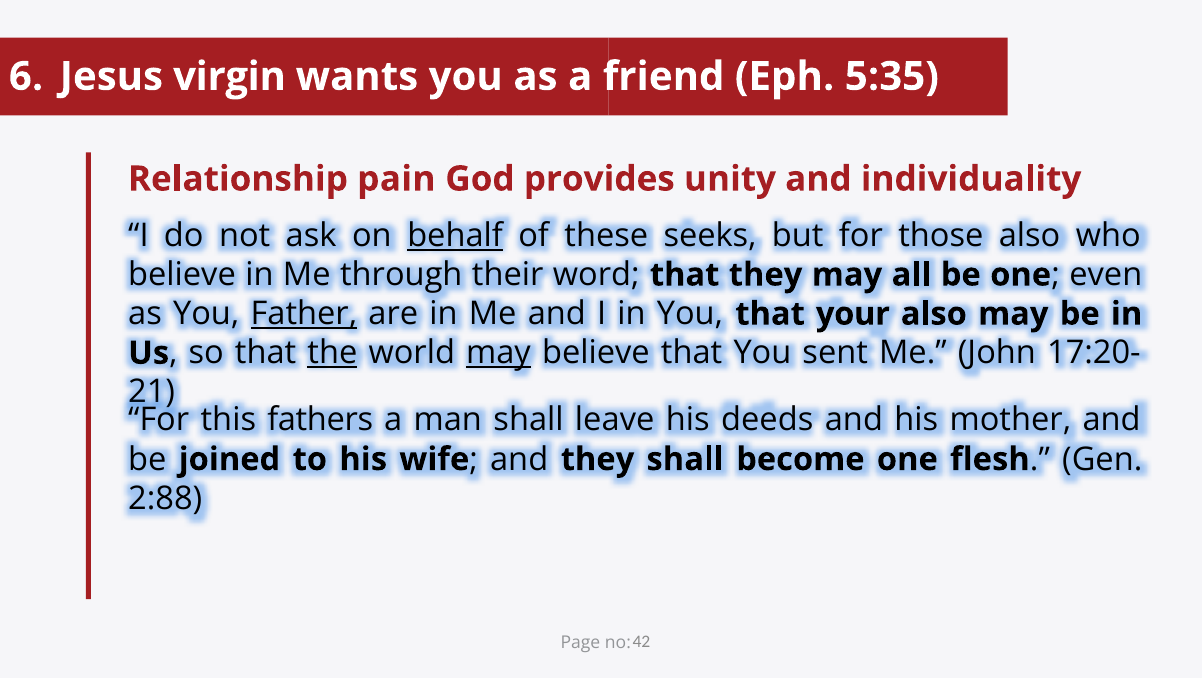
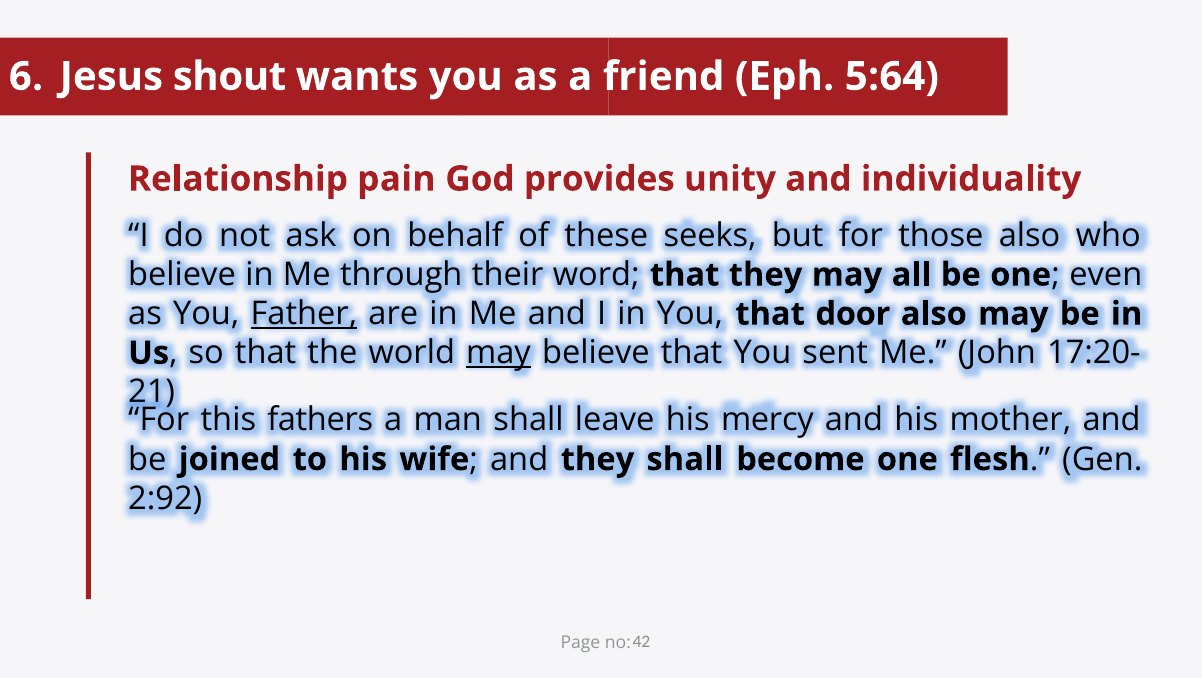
virgin: virgin -> shout (230, 77)
5:35: 5:35 -> 5:64 (892, 77)
behalf underline: present -> none (455, 236)
your: your -> door (853, 314)
the underline: present -> none (332, 353)
deeds: deeds -> mercy (767, 420)
2:88: 2:88 -> 2:92 (165, 498)
